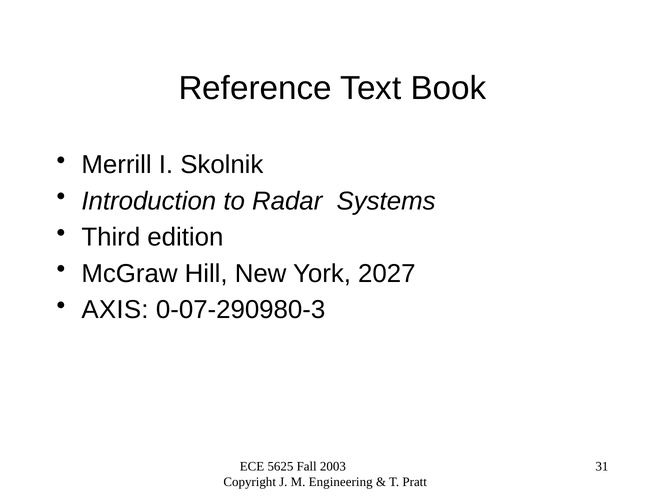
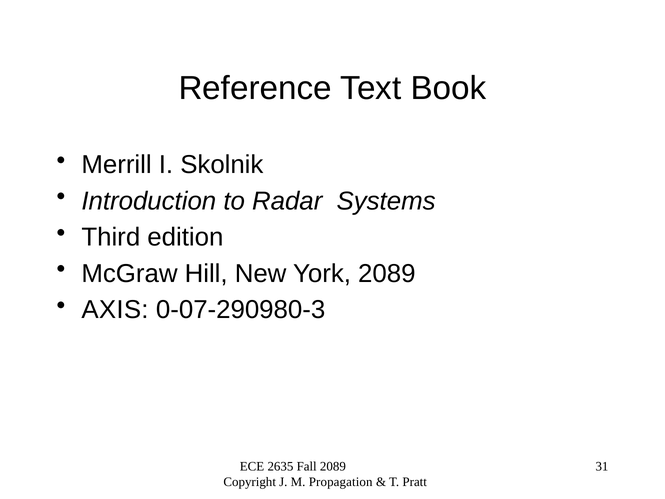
York 2027: 2027 -> 2089 (387, 273)
5625: 5625 -> 2635 (280, 466)
Fall 2003: 2003 -> 2089 (333, 466)
Engineering: Engineering -> Propagation (341, 482)
